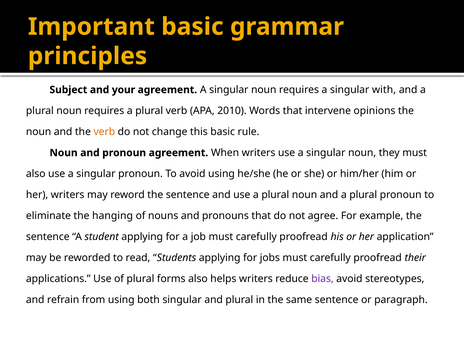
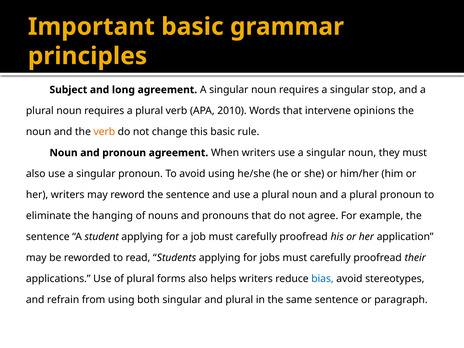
your: your -> long (123, 90)
with: with -> stop (384, 90)
bias colour: purple -> blue (322, 279)
